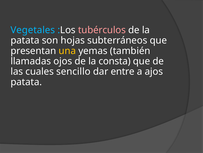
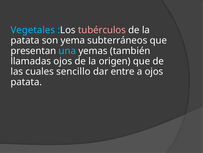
hojas: hojas -> yema (73, 40)
una colour: yellow -> light blue (67, 51)
consta: consta -> origen (115, 61)
a ajos: ajos -> ojos (154, 71)
